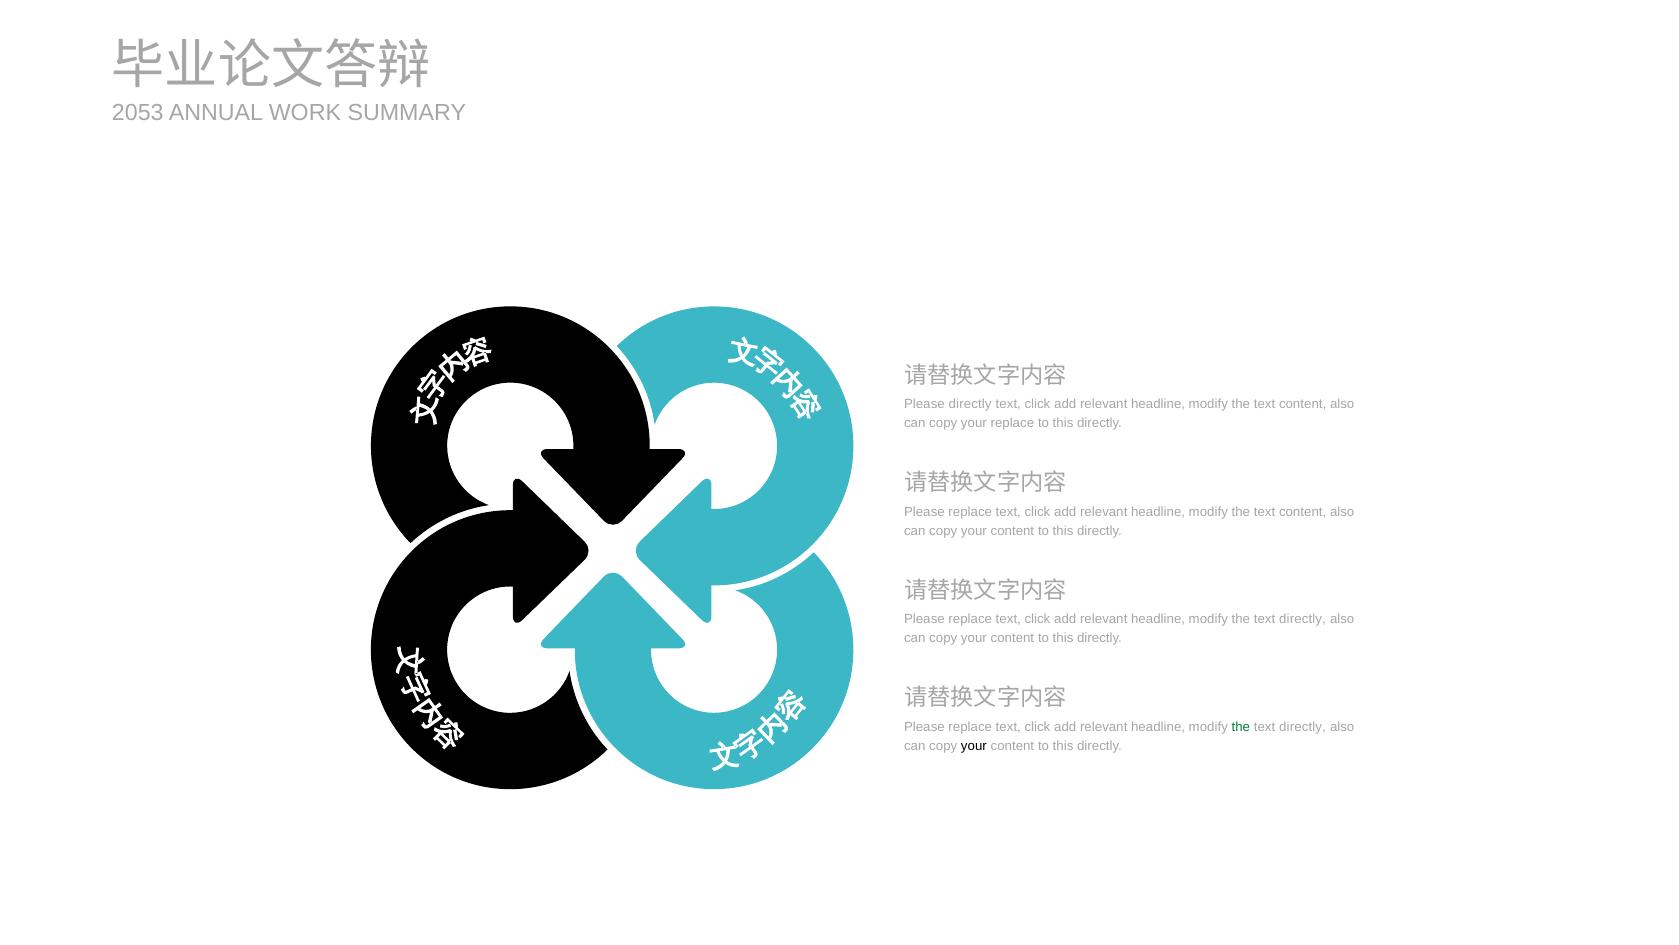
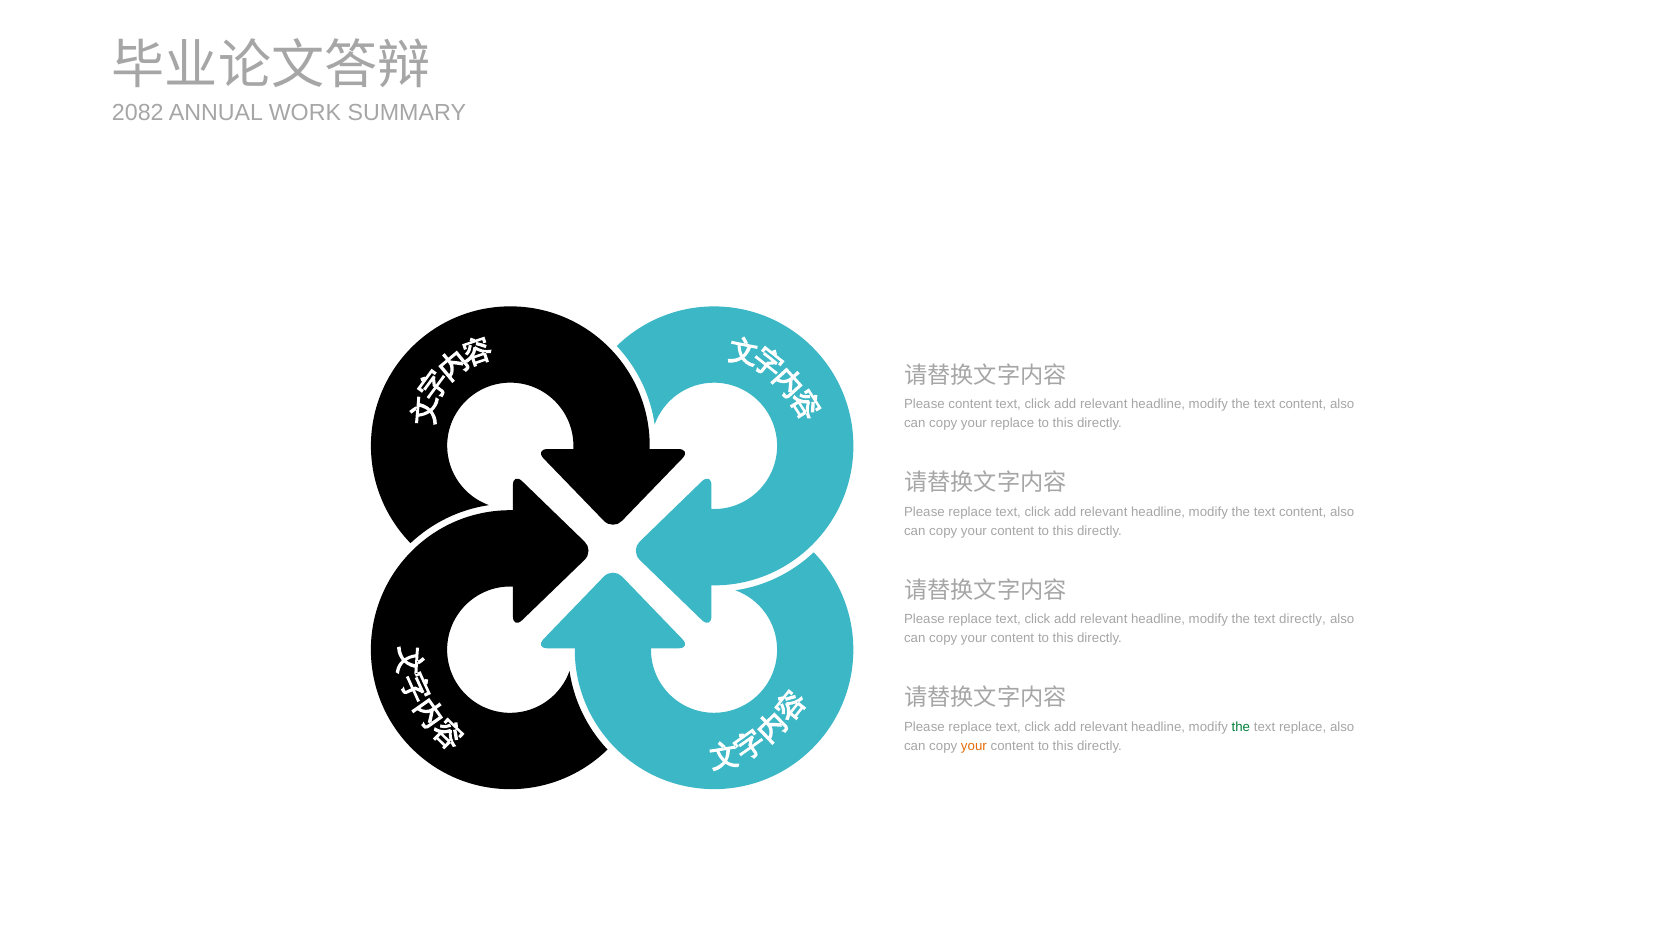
2053: 2053 -> 2082 (138, 113)
Please directly: directly -> content (970, 404)
directly: directly -> replace (1303, 727)
your colour: black -> orange (974, 746)
